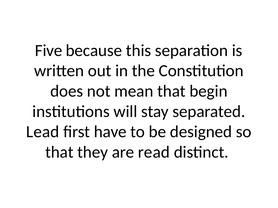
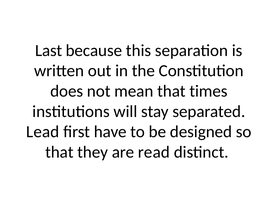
Five: Five -> Last (49, 51)
begin: begin -> times (208, 91)
